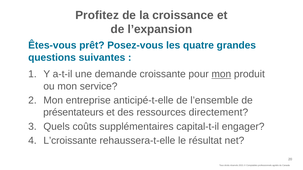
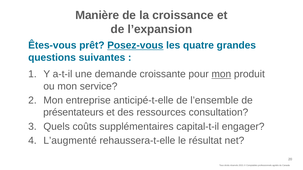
Profitez: Profitez -> Manière (97, 15)
Posez-vous underline: none -> present (135, 46)
directement: directement -> consultation (218, 113)
L’croissante: L’croissante -> L’augmenté (70, 141)
